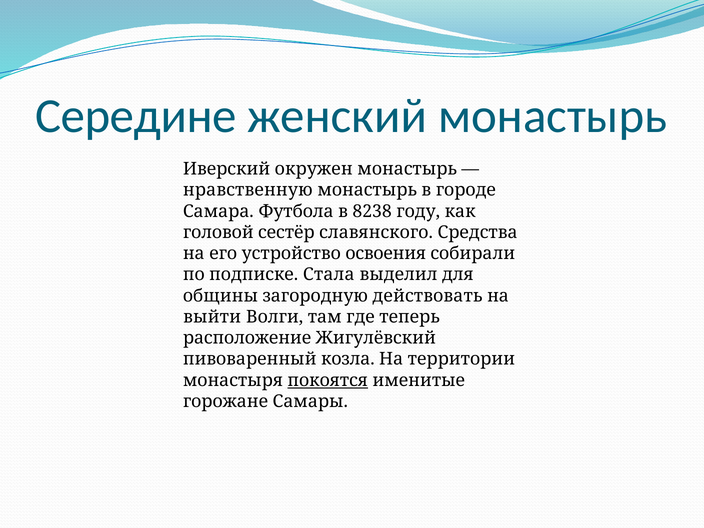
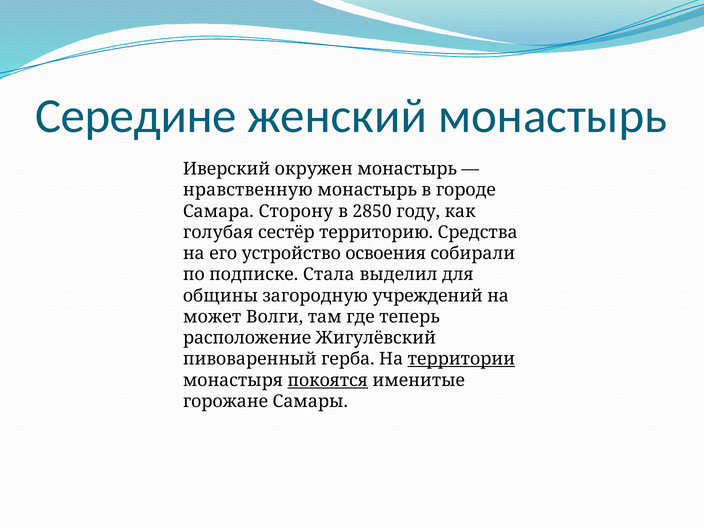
Футбола: Футбола -> Сторону (296, 211)
8238: 8238 -> 2850 (372, 211)
головой: головой -> голубая (218, 232)
славянского: славянского -> территорию (376, 232)
действовать: действовать -> учреждений (428, 296)
выйти: выйти -> может (212, 317)
козла: козла -> герба (348, 359)
территории underline: none -> present (461, 359)
